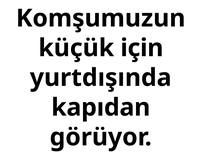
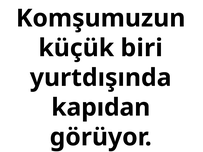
için: için -> biri (142, 48)
